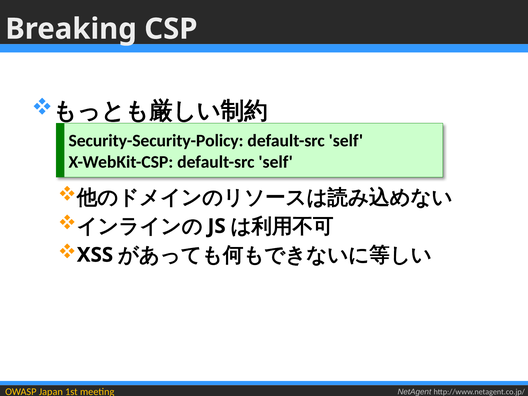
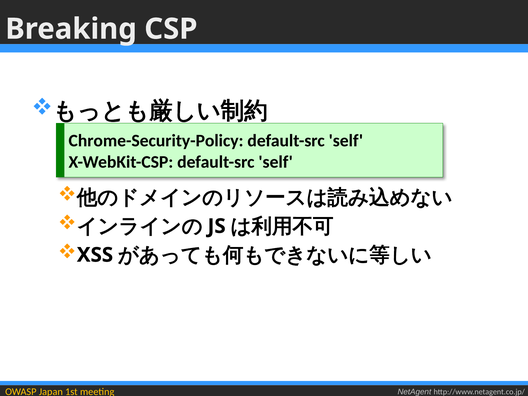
Security-Security-Policy: Security-Security-Policy -> Chrome-Security-Policy (156, 141)
